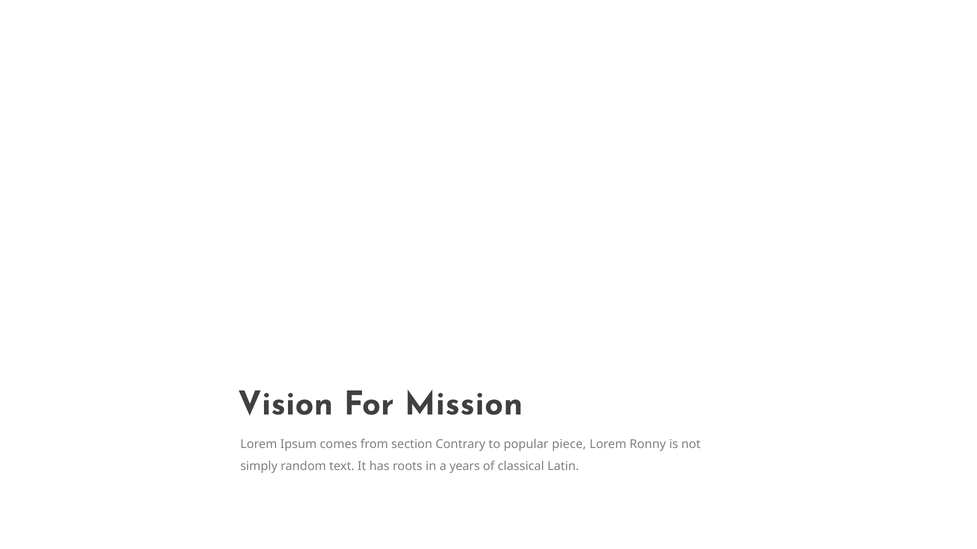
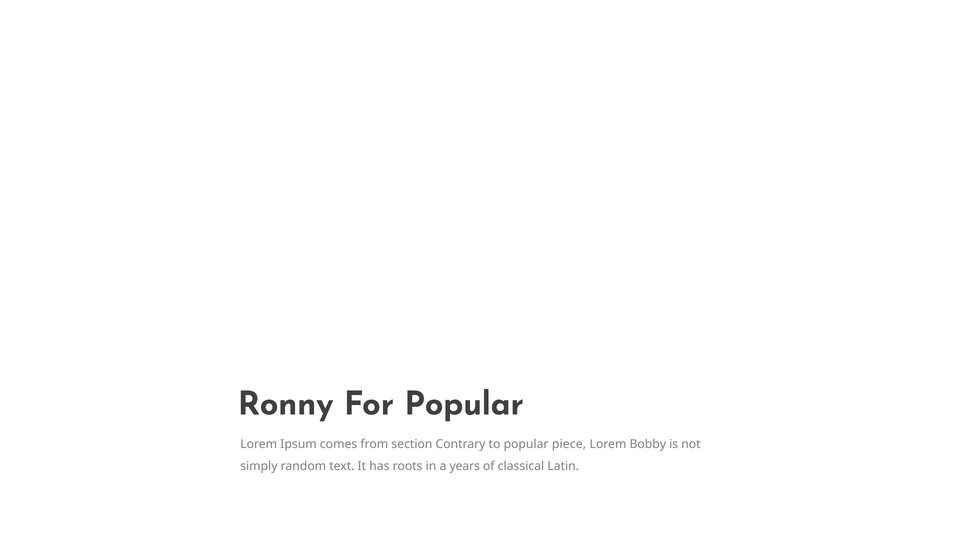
Vision: Vision -> Ronny (286, 404)
For Mission: Mission -> Popular (464, 404)
Ronny: Ronny -> Bobby (648, 445)
